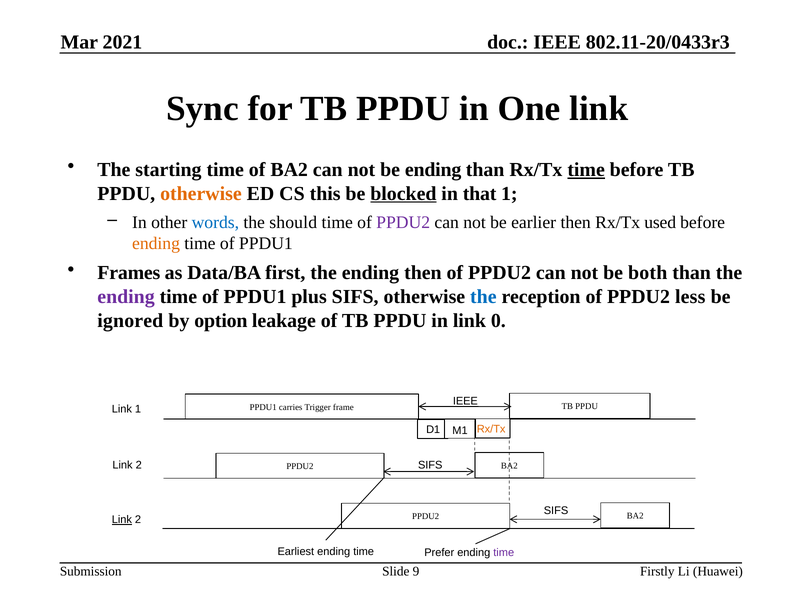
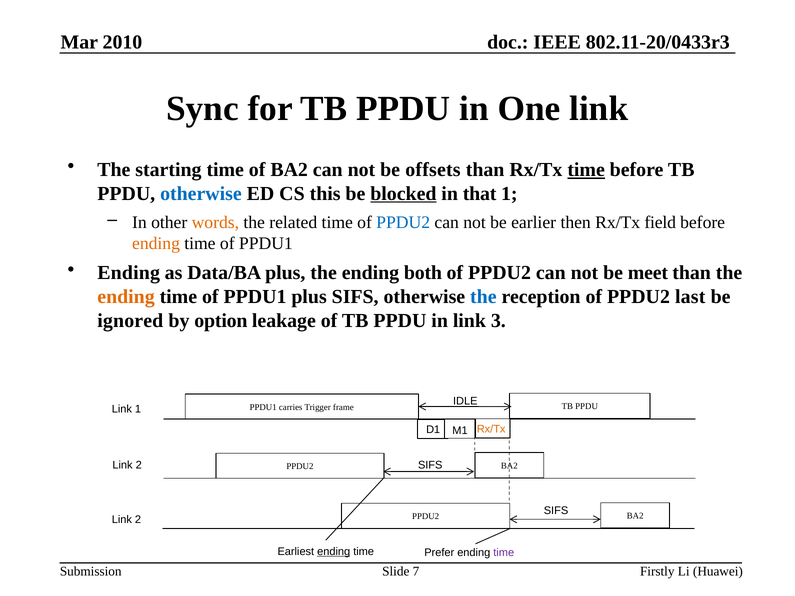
2021: 2021 -> 2010 (122, 42)
be ending: ending -> offsets (433, 170)
otherwise colour: orange -> blue (201, 194)
words colour: blue -> orange (215, 223)
should: should -> related (293, 223)
PPDU2 colour: purple -> blue (403, 223)
used: used -> field (660, 223)
Frames: Frames -> Ending (129, 273)
Data/BA first: first -> plus (285, 273)
ending then: then -> both (423, 273)
both: both -> meet (648, 273)
ending colour: purple -> orange (126, 297)
less: less -> last (690, 297)
0: 0 -> 3 (498, 321)
IEEE: IEEE -> IDLE (465, 401)
Link underline: present -> none (122, 520)
ending underline: none -> present (334, 552)
9: 9 -> 7 (416, 572)
